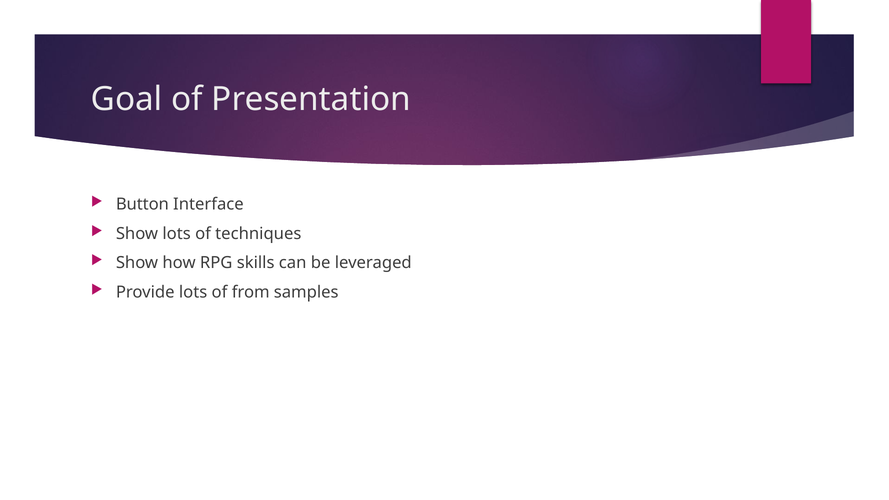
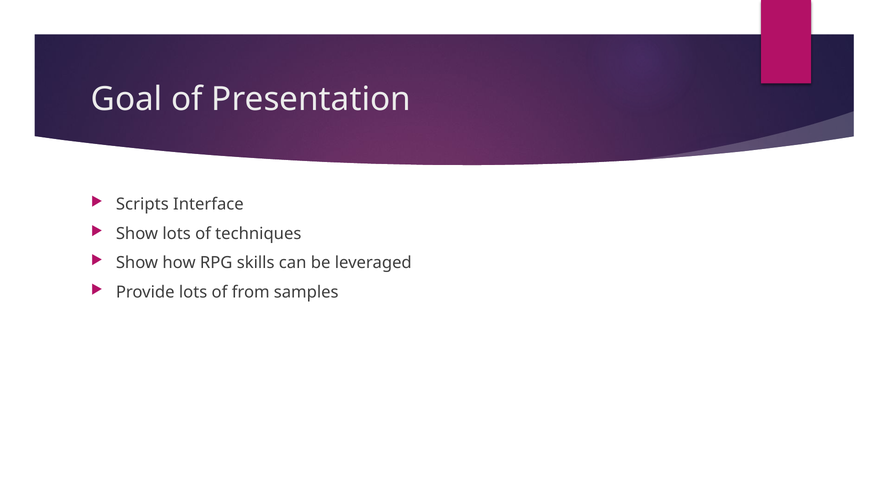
Button: Button -> Scripts (142, 204)
